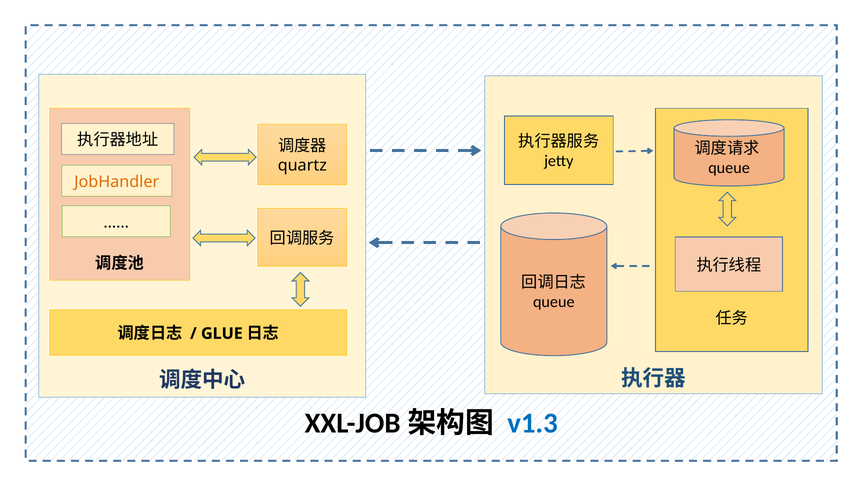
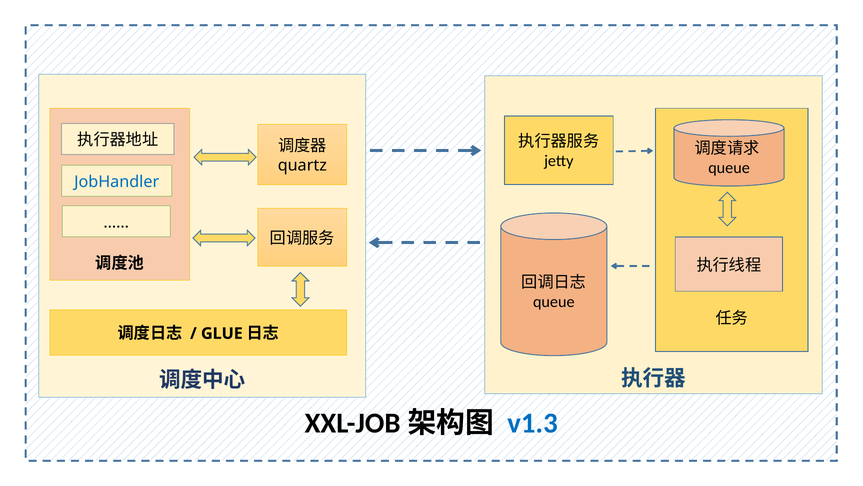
JobHandler colour: orange -> blue (117, 182)
